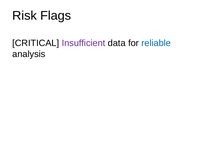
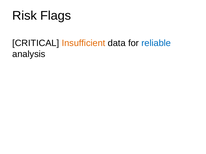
Insufficient colour: purple -> orange (83, 43)
